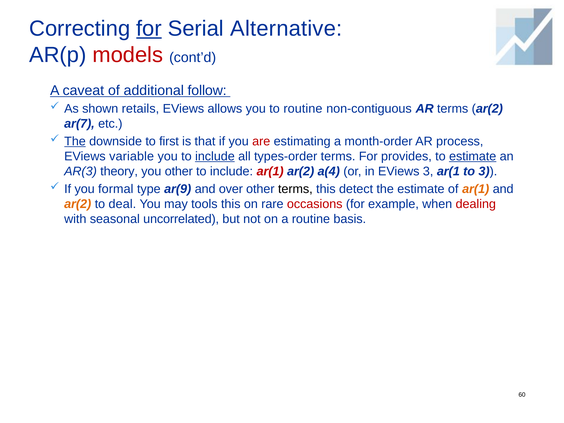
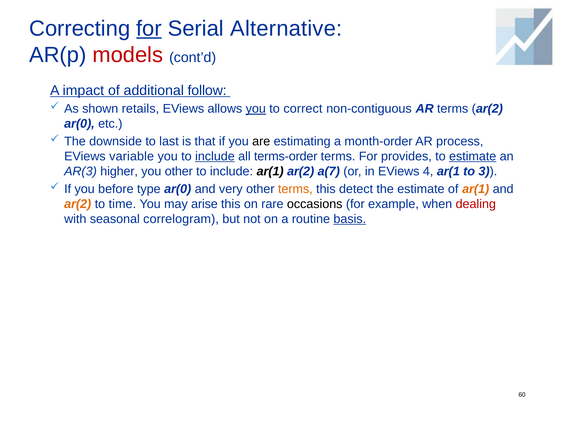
caveat: caveat -> impact (83, 90)
you underline: none -> present (256, 109)
to routine: routine -> correct (303, 109)
ar(7: ar(7 -> ar(0 (79, 124)
The underline: present -> none (75, 141)
first: first -> last (169, 141)
are colour: red -> black (261, 141)
types-order: types-order -> terms-order (286, 156)
theory: theory -> higher (119, 171)
ar(1 colour: red -> black (270, 171)
a(4: a(4 -> a(7 (329, 171)
EViews 3: 3 -> 4 (428, 171)
formal: formal -> before (116, 189)
type ar(9: ar(9 -> ar(0 (178, 189)
over: over -> very (231, 189)
terms colour: black -> orange (295, 189)
deal: deal -> time (122, 204)
tools: tools -> arise (204, 204)
occasions colour: red -> black (315, 204)
uncorrelated: uncorrelated -> correlogram (181, 219)
basis underline: none -> present (350, 219)
